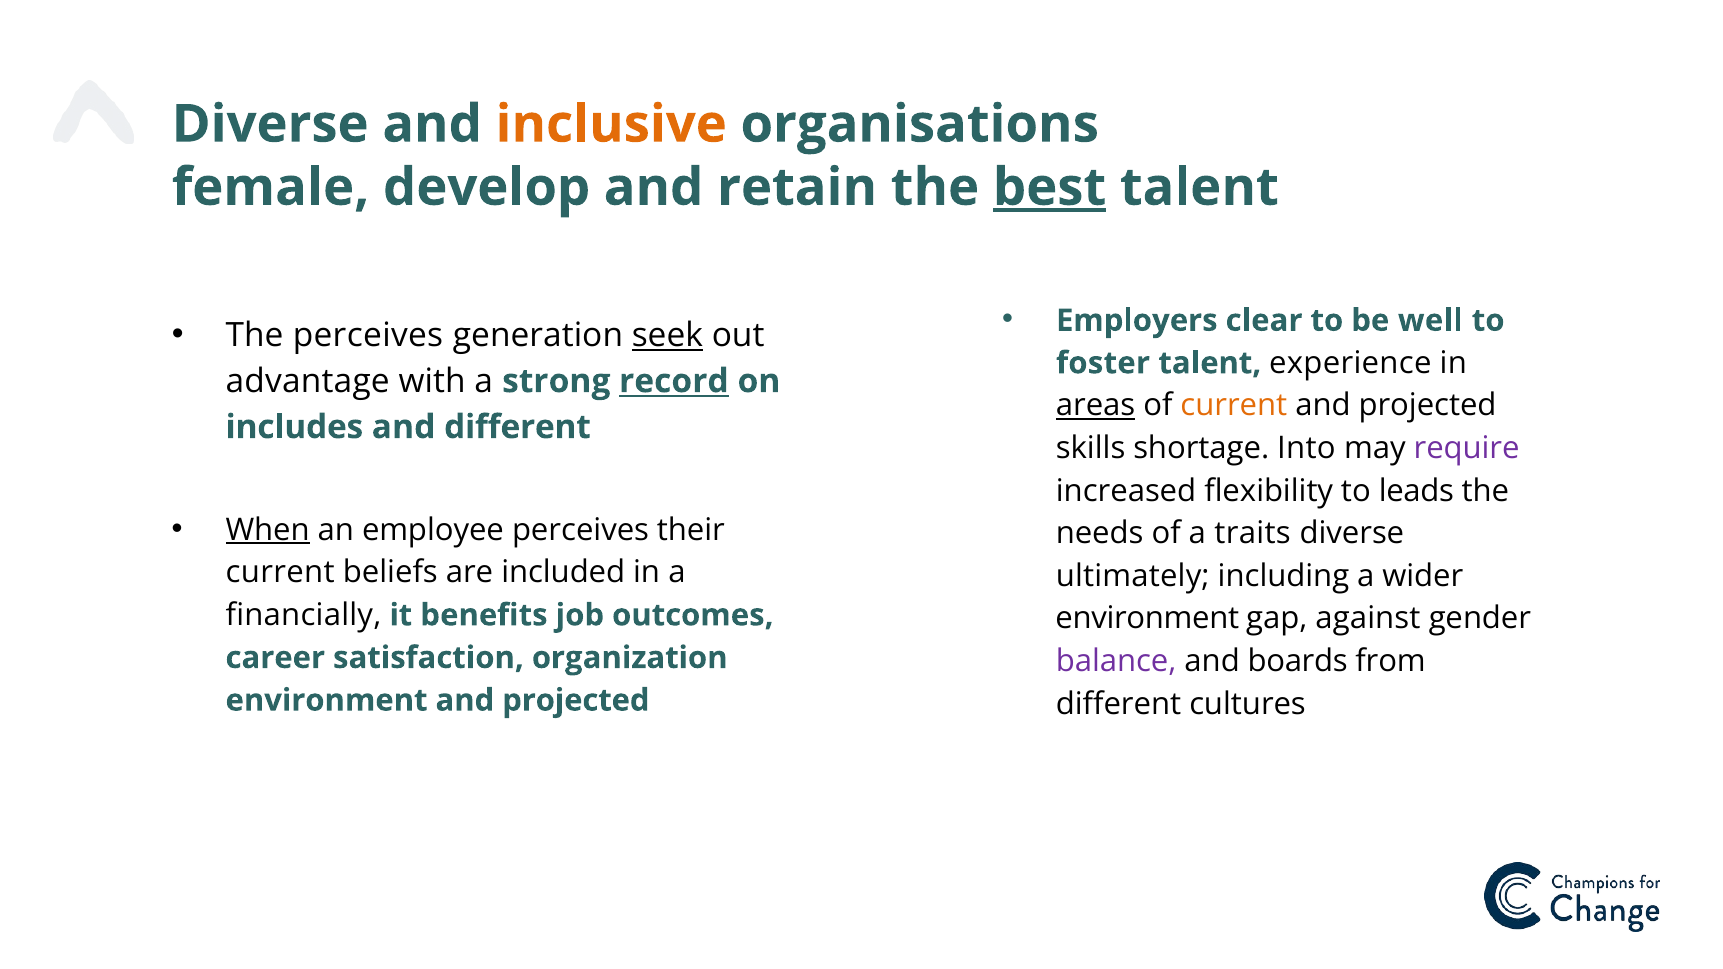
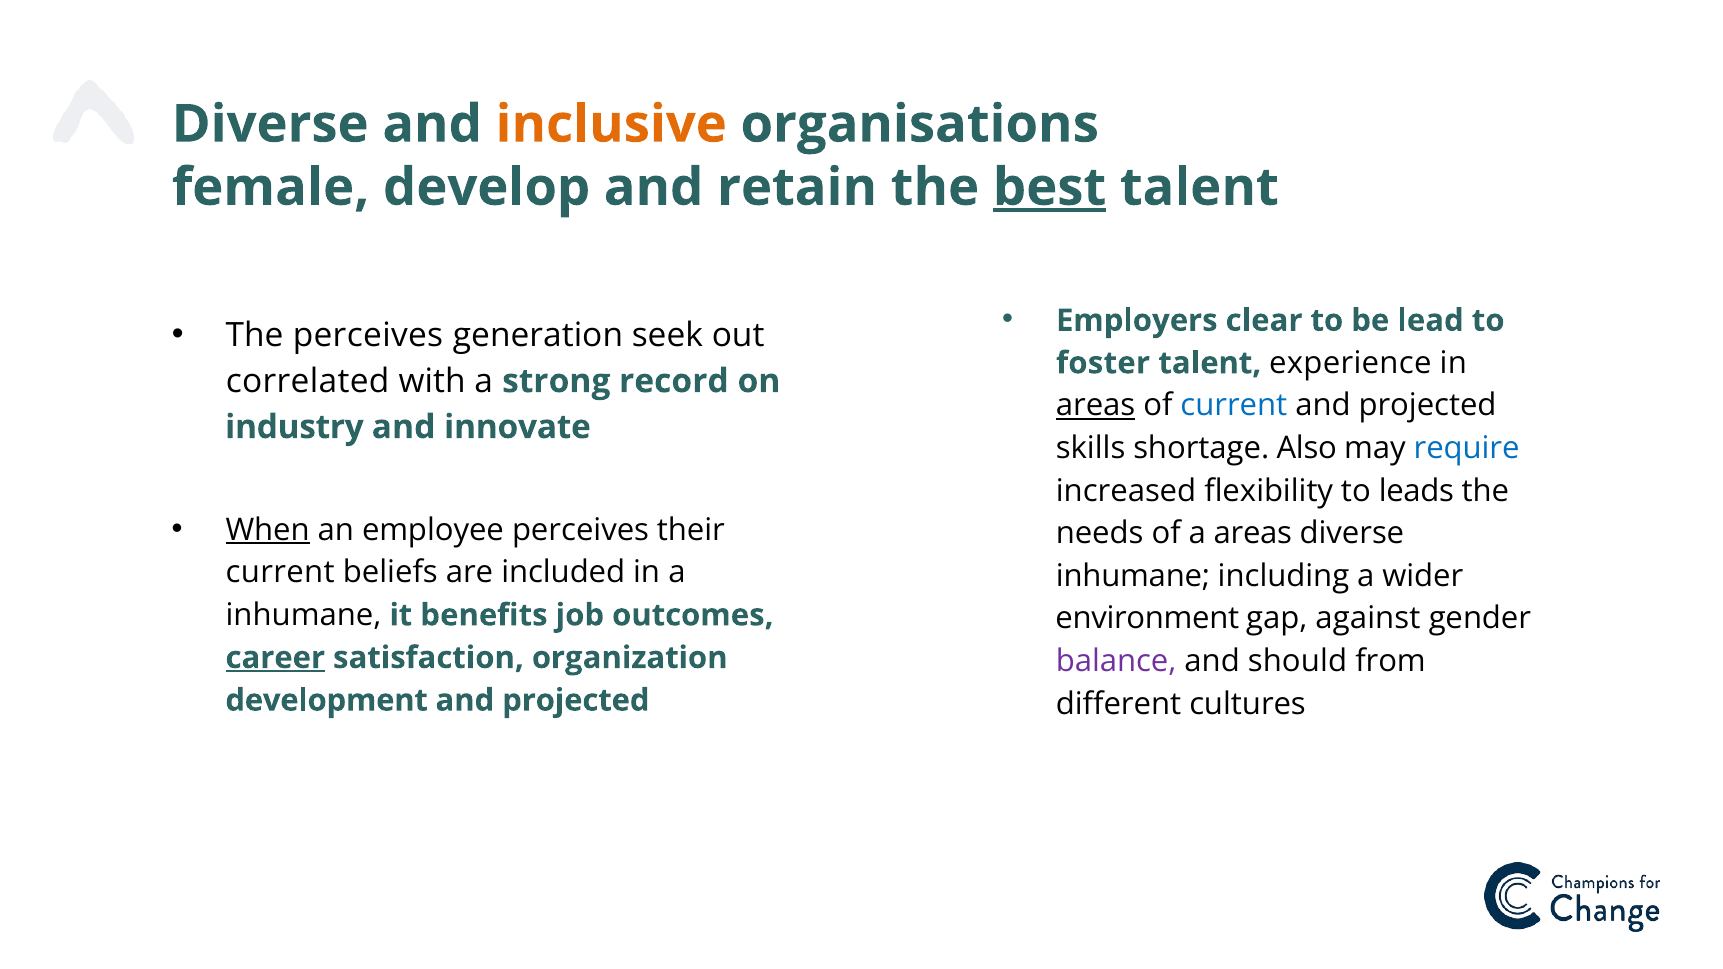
well: well -> lead (1431, 321)
seek underline: present -> none (667, 335)
advantage: advantage -> correlated (308, 381)
record underline: present -> none (674, 381)
current colour: orange -> blue (1234, 406)
includes: includes -> industry (294, 427)
and different: different -> innovate (517, 427)
Into: Into -> Also (1307, 448)
require colour: purple -> blue (1467, 448)
a traits: traits -> areas (1253, 534)
ultimately;: ultimately; -> inhumane; (1133, 576)
financially: financially -> inhumane (304, 615)
career underline: none -> present (275, 658)
boards: boards -> should (1297, 661)
environment: environment -> development (327, 700)
